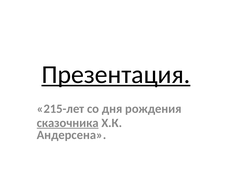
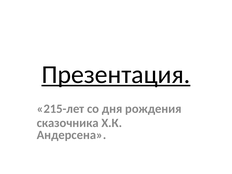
сказочника underline: present -> none (68, 123)
